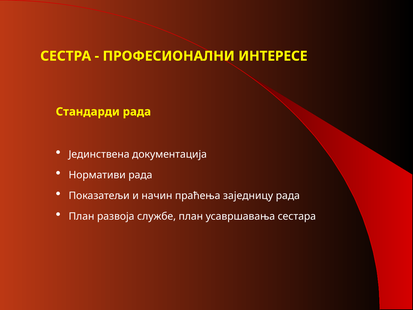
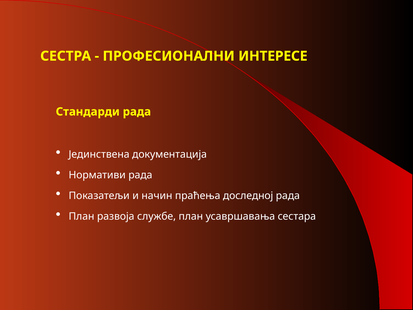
заједницу: заједницу -> доследној (248, 196)
